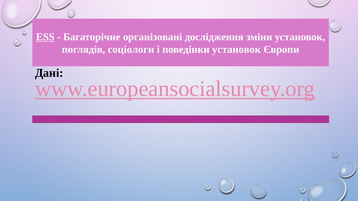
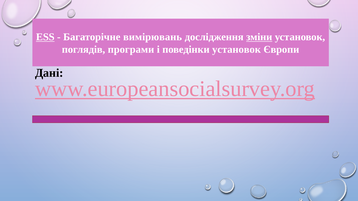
організовані: організовані -> вимірювань (153, 37)
зміни underline: none -> present (259, 37)
соціологи: соціологи -> програми (131, 50)
